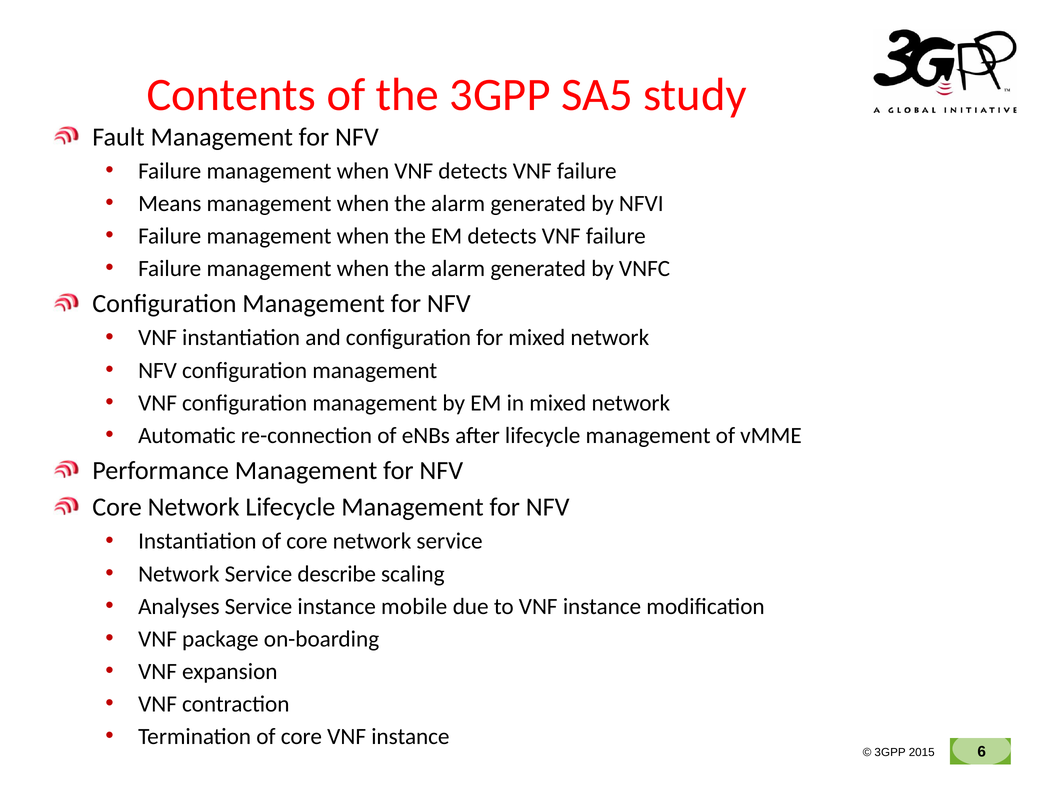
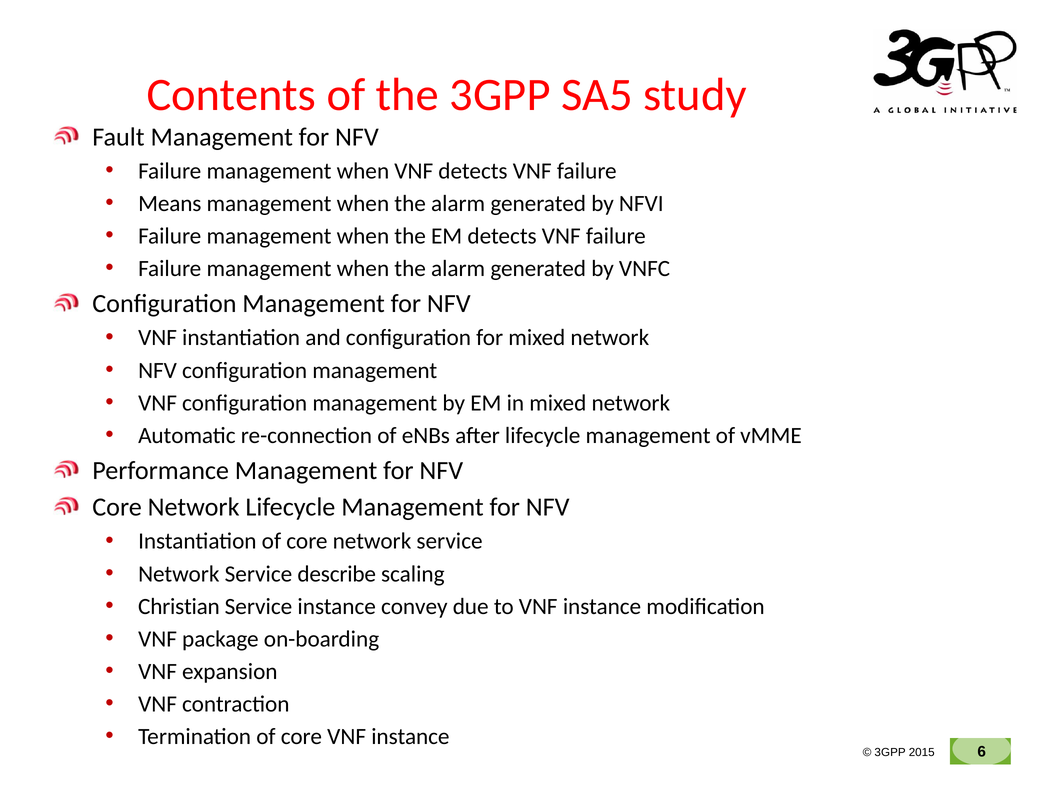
Analyses: Analyses -> Christian (179, 607)
mobile: mobile -> convey (414, 607)
